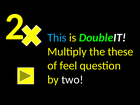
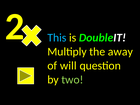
these: these -> away (120, 52)
feel: feel -> will (68, 66)
two colour: white -> light green (72, 80)
